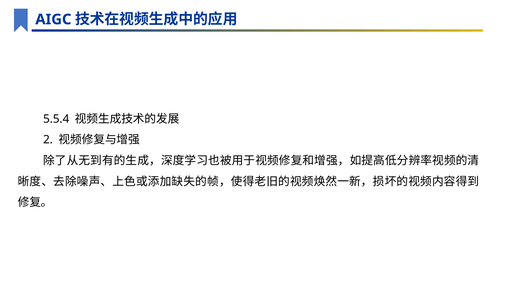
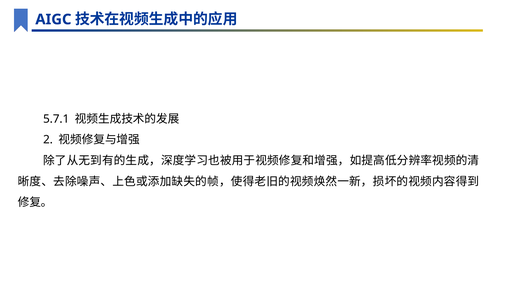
5.5.4: 5.5.4 -> 5.7.1 (56, 119)
